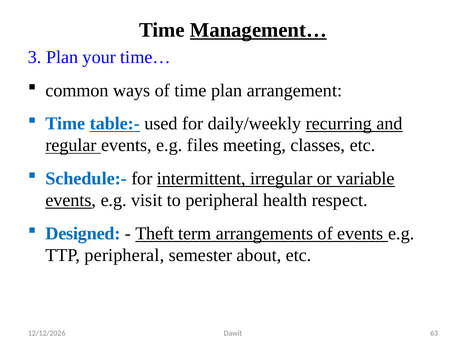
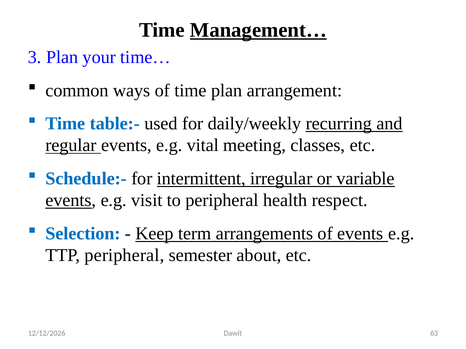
table:- underline: present -> none (115, 124)
files: files -> vital (203, 146)
Designed: Designed -> Selection (83, 234)
Theft: Theft -> Keep (155, 234)
